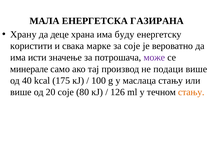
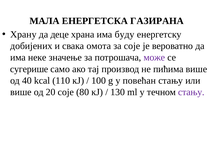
користити: користити -> добијених (31, 46)
марке: марке -> омота (99, 46)
исти: исти -> неке (37, 57)
минерале: минерале -> сугерише (29, 69)
подаци: подаци -> пићима (168, 69)
175: 175 -> 110 (61, 81)
маслаца: маслаца -> повећан (139, 81)
126: 126 -> 130 (118, 92)
стању colour: orange -> purple (191, 92)
